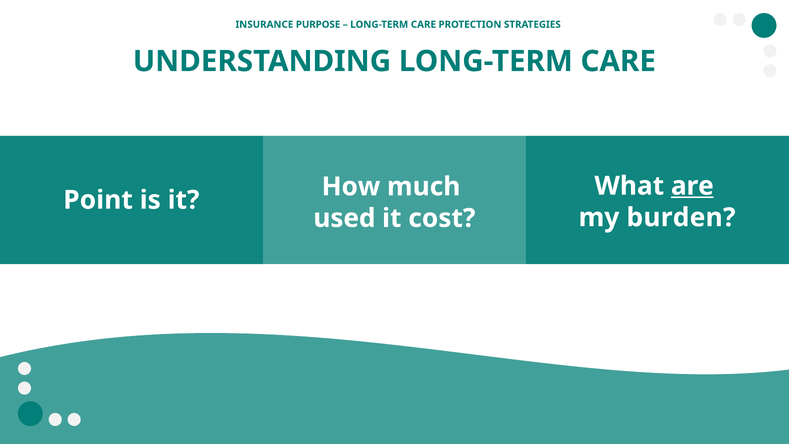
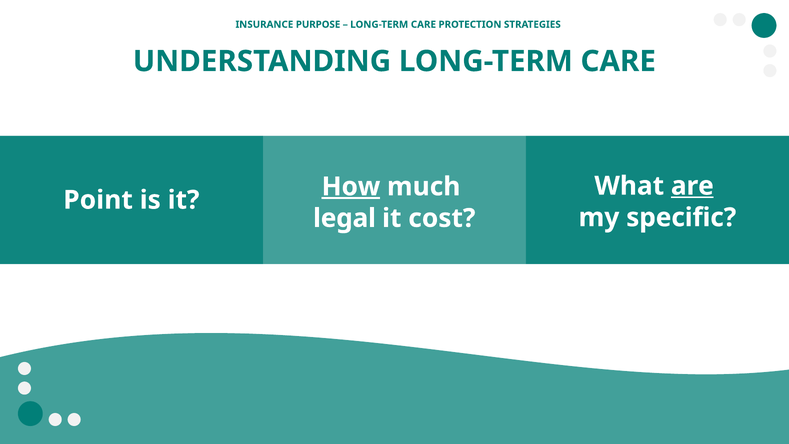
How underline: none -> present (351, 187)
burden: burden -> specific (681, 217)
used: used -> legal (344, 218)
